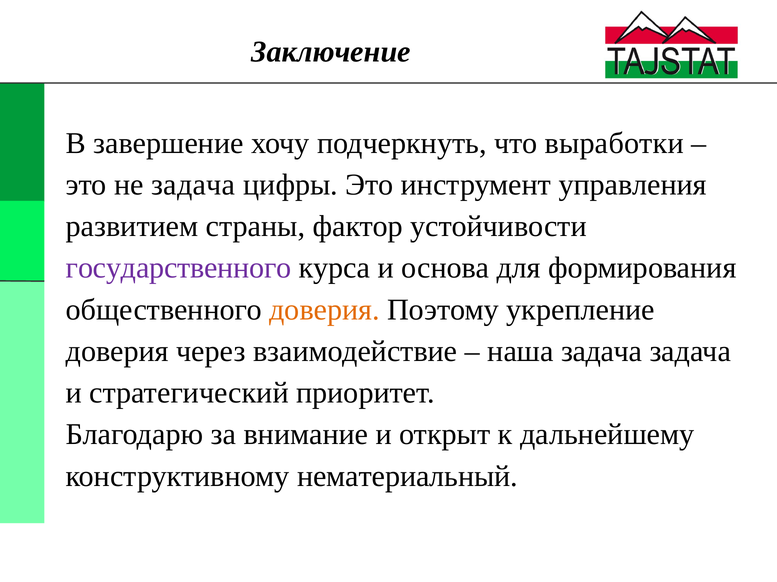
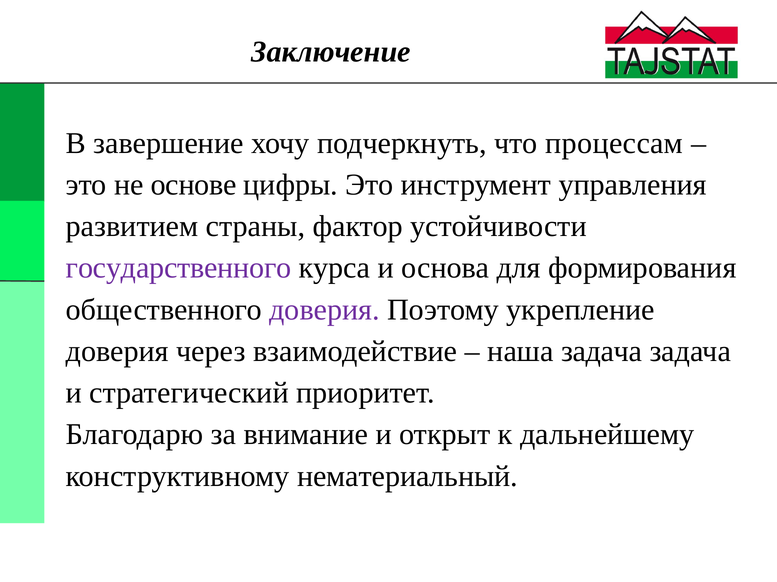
выработки: выработки -> процессам (614, 143)
не задача: задача -> основе (194, 185)
доверия colour: orange -> purple (324, 310)
